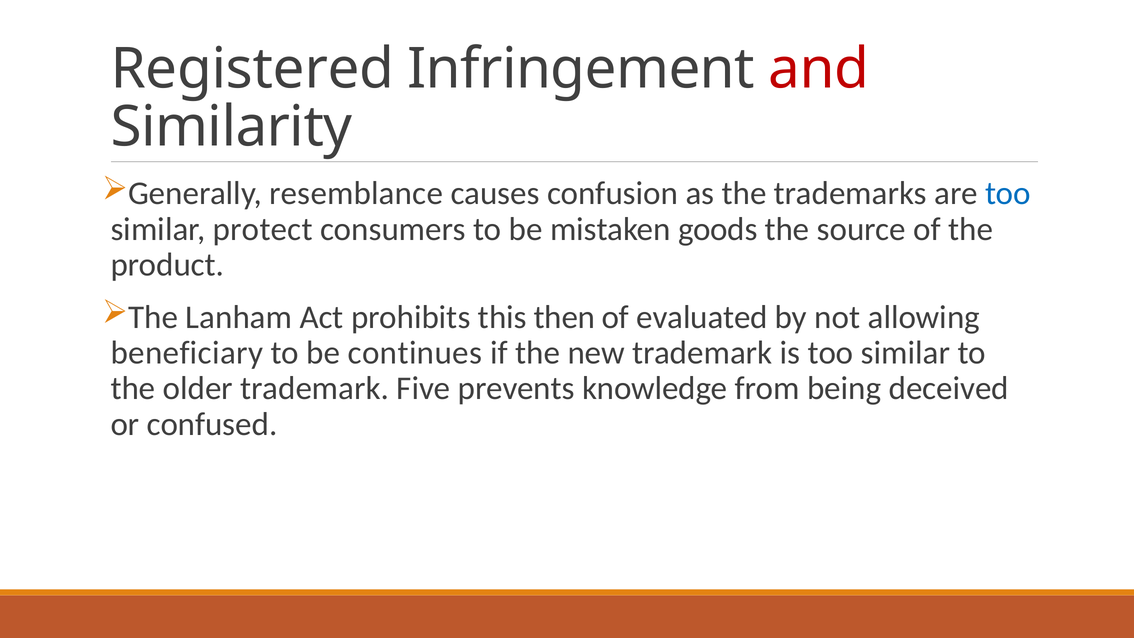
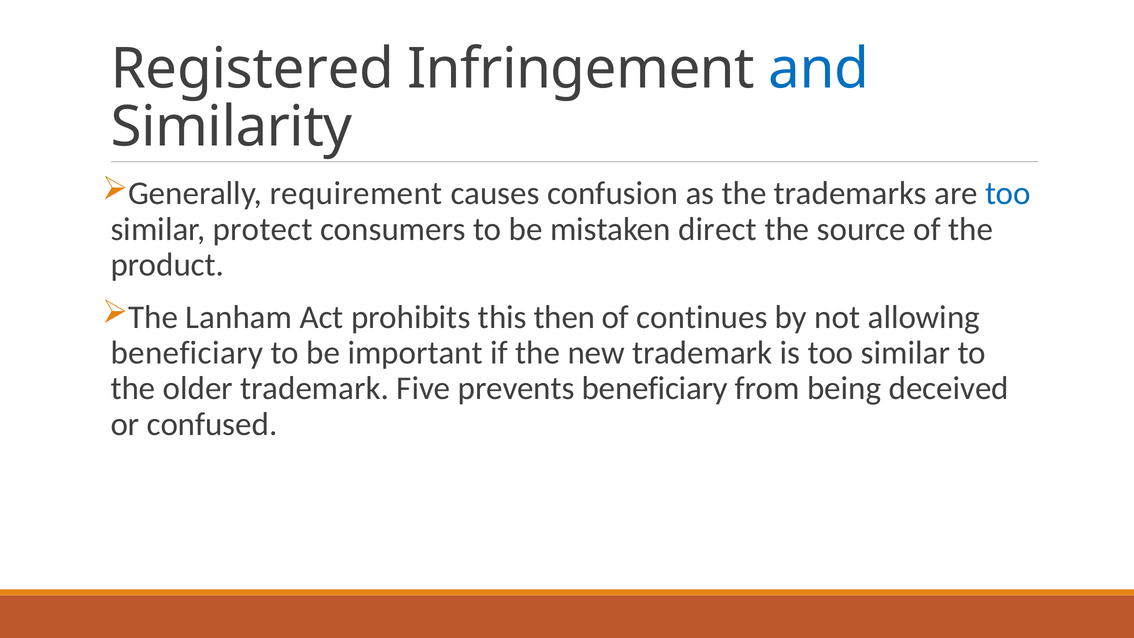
and colour: red -> blue (819, 69)
resemblance: resemblance -> requirement (356, 194)
goods: goods -> direct (718, 229)
evaluated: evaluated -> continues (702, 317)
continues: continues -> important (415, 353)
prevents knowledge: knowledge -> beneficiary (655, 388)
